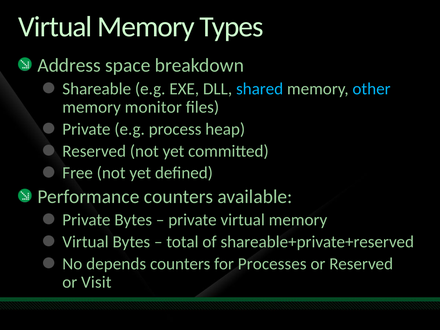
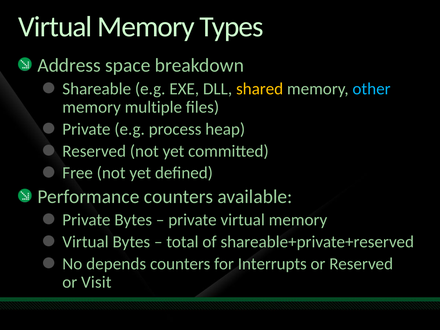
shared colour: light blue -> yellow (260, 89)
monitor: monitor -> multiple (153, 107)
Processes: Processes -> Interrupts (272, 264)
